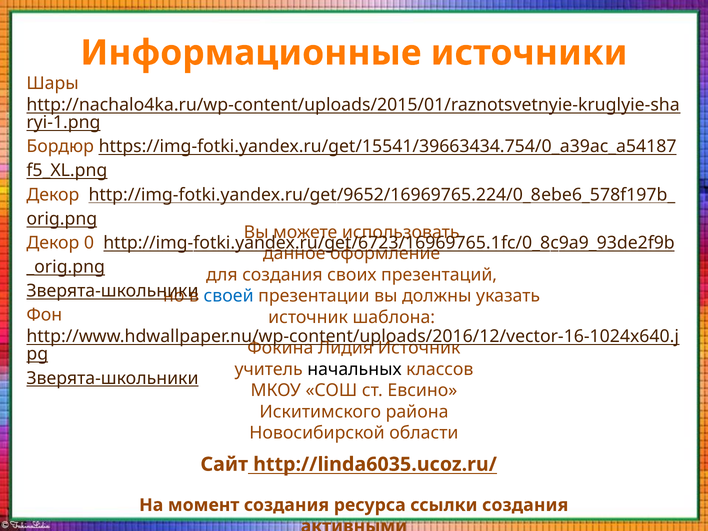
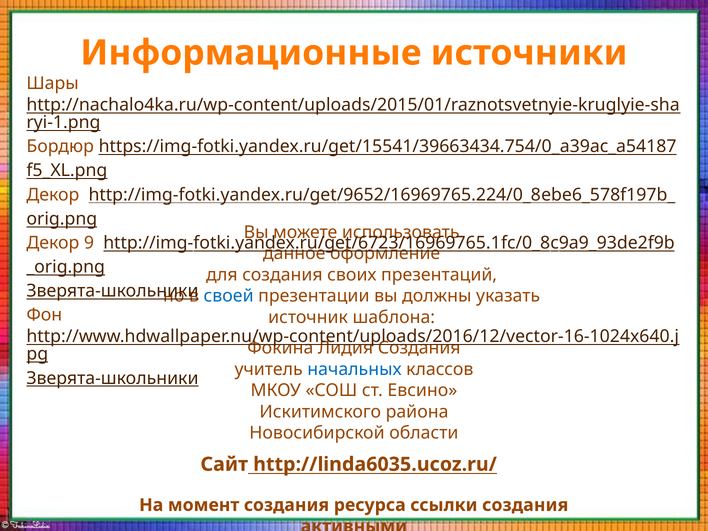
0: 0 -> 9 (89, 243)
Лидия Источник: Источник -> Создания (419, 348)
начальных colour: black -> blue (354, 369)
